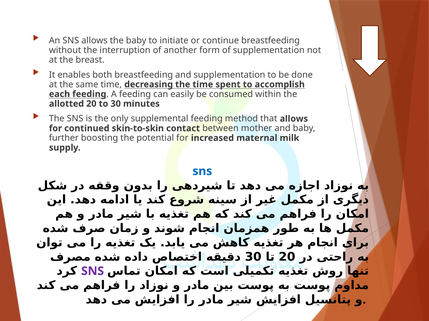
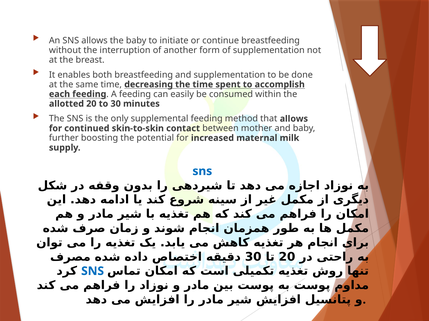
SNS colour: purple -> blue (93, 272)
